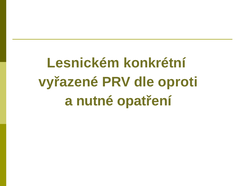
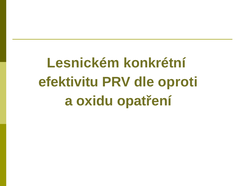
vyřazené: vyřazené -> efektivitu (68, 82)
nutné: nutné -> oxidu (95, 101)
